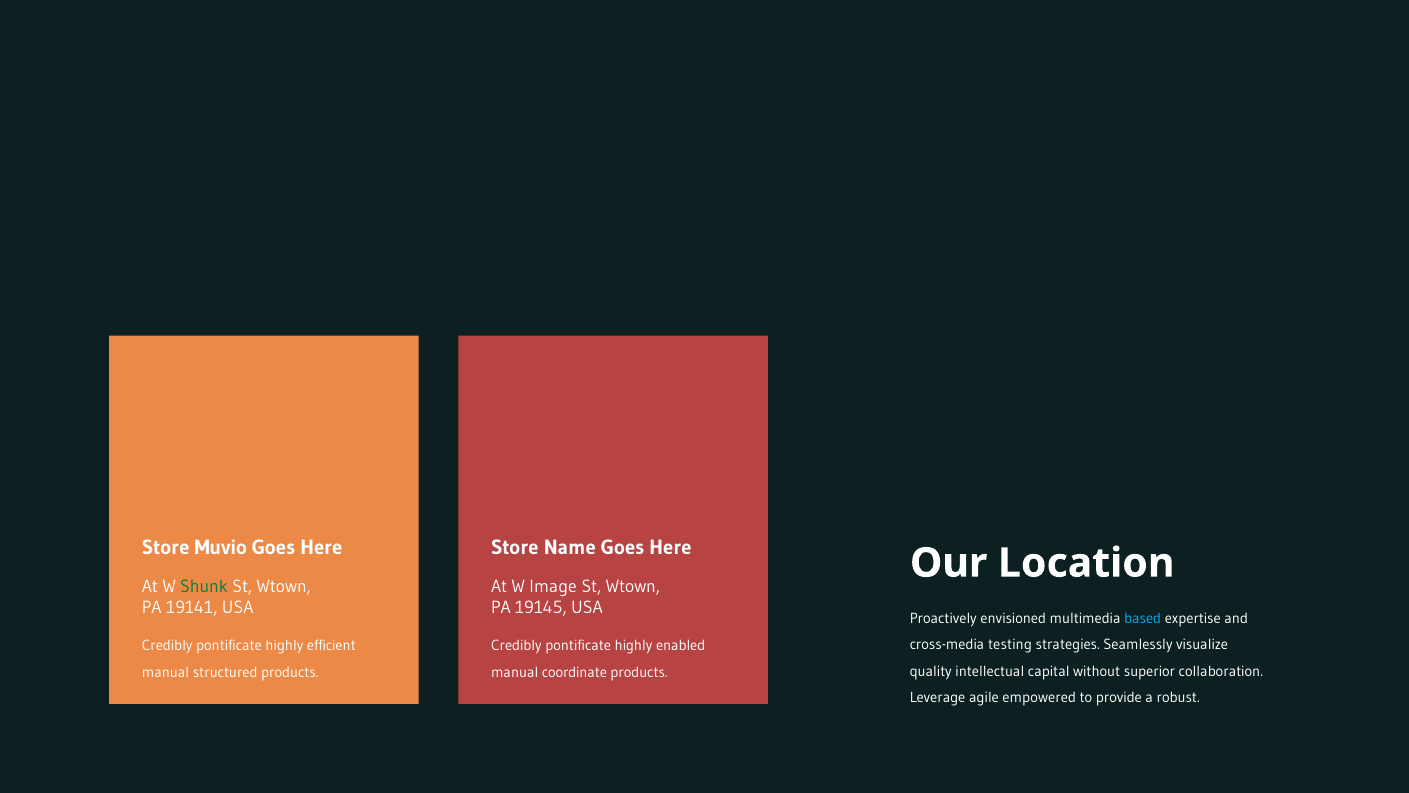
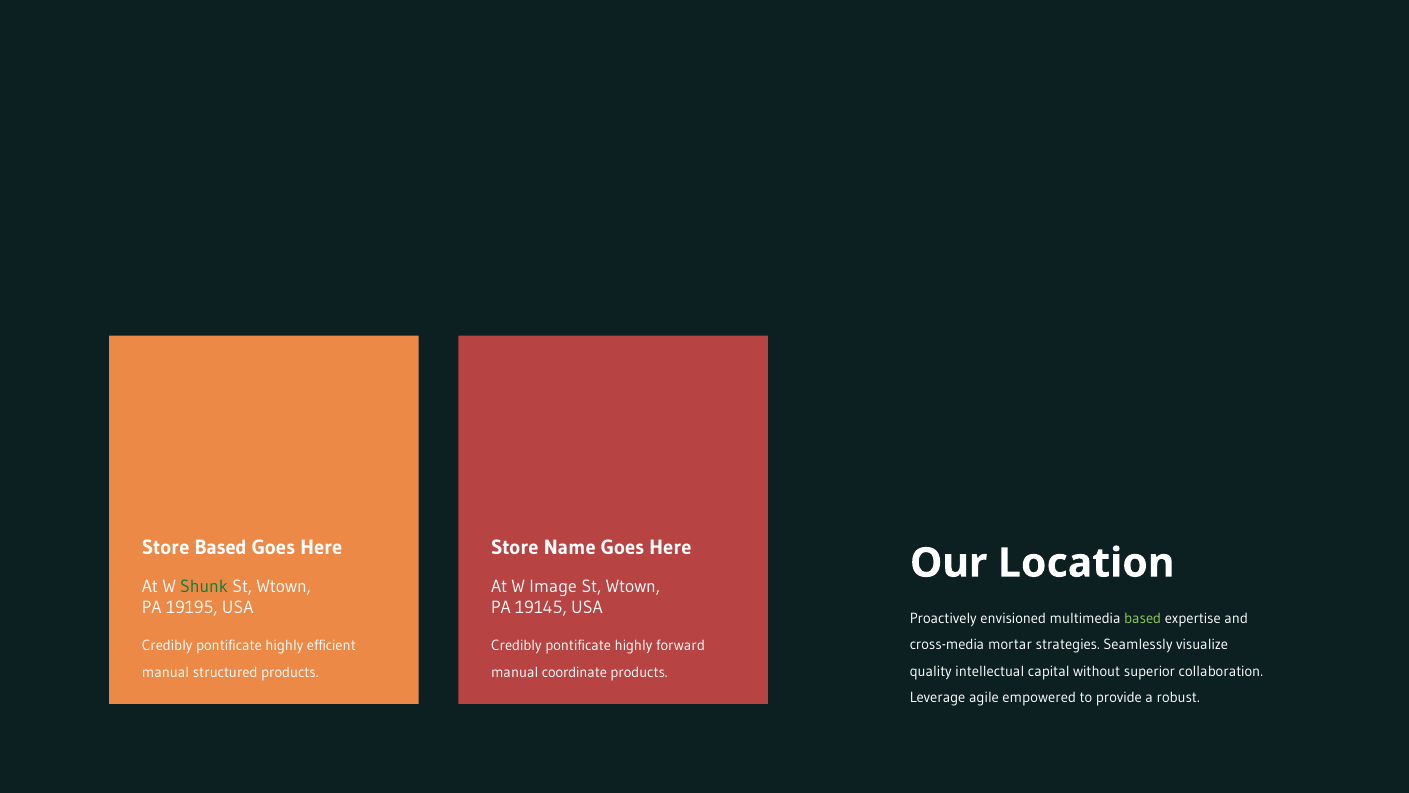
Store Muvio: Muvio -> Based (221, 548)
19141: 19141 -> 19195 (192, 608)
based colour: light blue -> light green (1143, 618)
testing: testing -> mortar (1010, 644)
enabled: enabled -> forward (681, 646)
